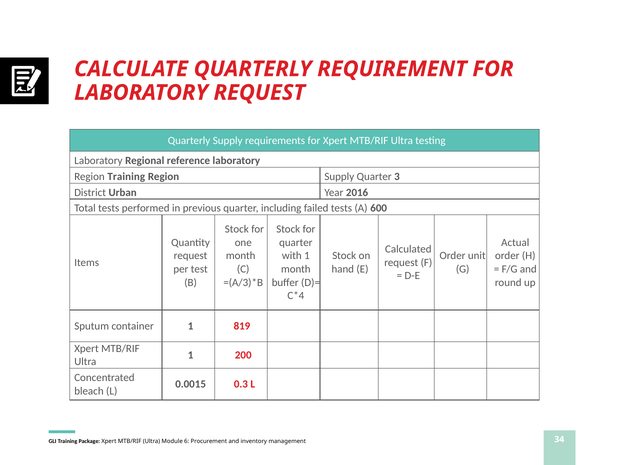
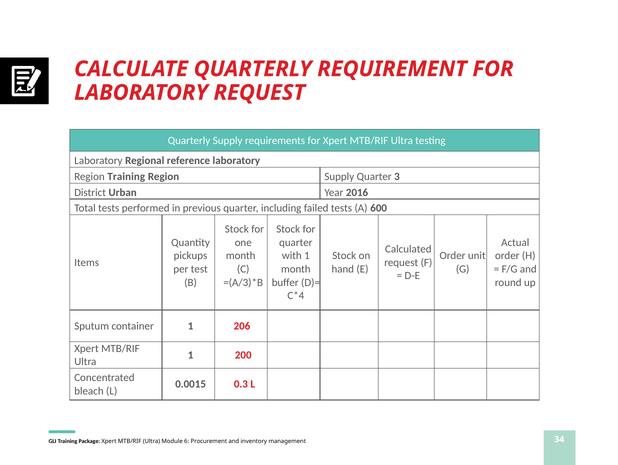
request: request -> pickups (191, 256)
819: 819 -> 206 (242, 326)
